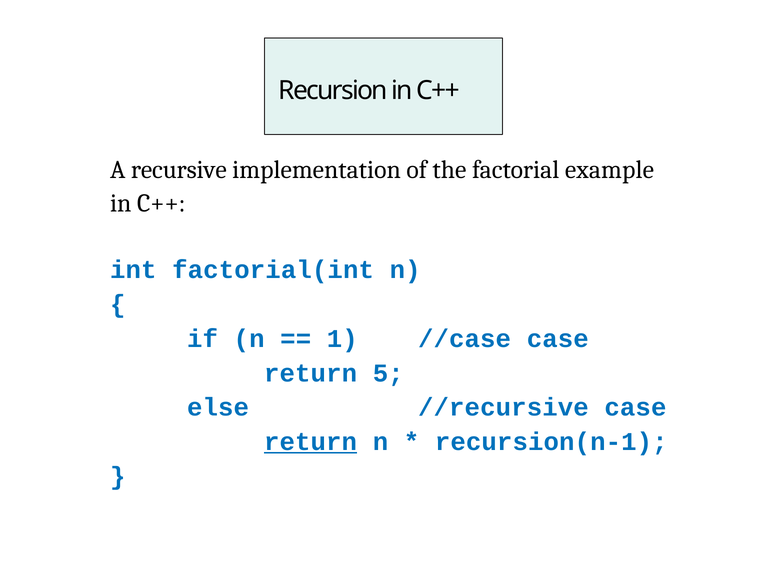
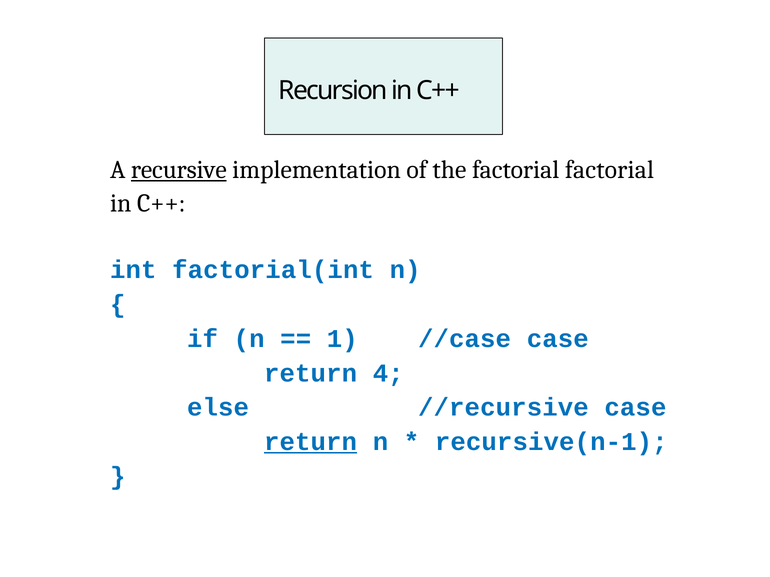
recursive underline: none -> present (179, 170)
factorial example: example -> factorial (609, 170)
5: 5 -> 4 (388, 373)
recursion(n-1: recursion(n-1 -> recursive(n-1 (551, 442)
